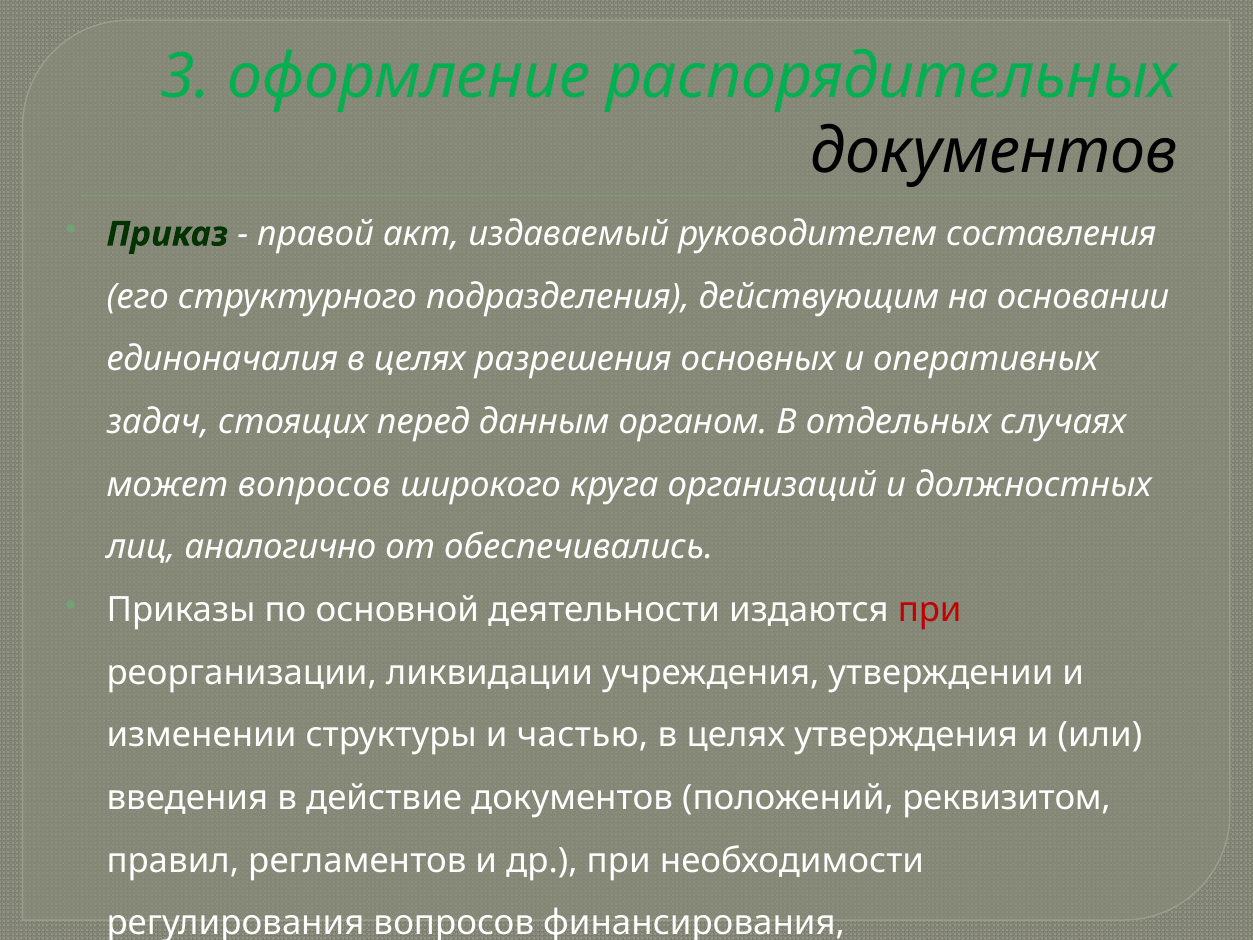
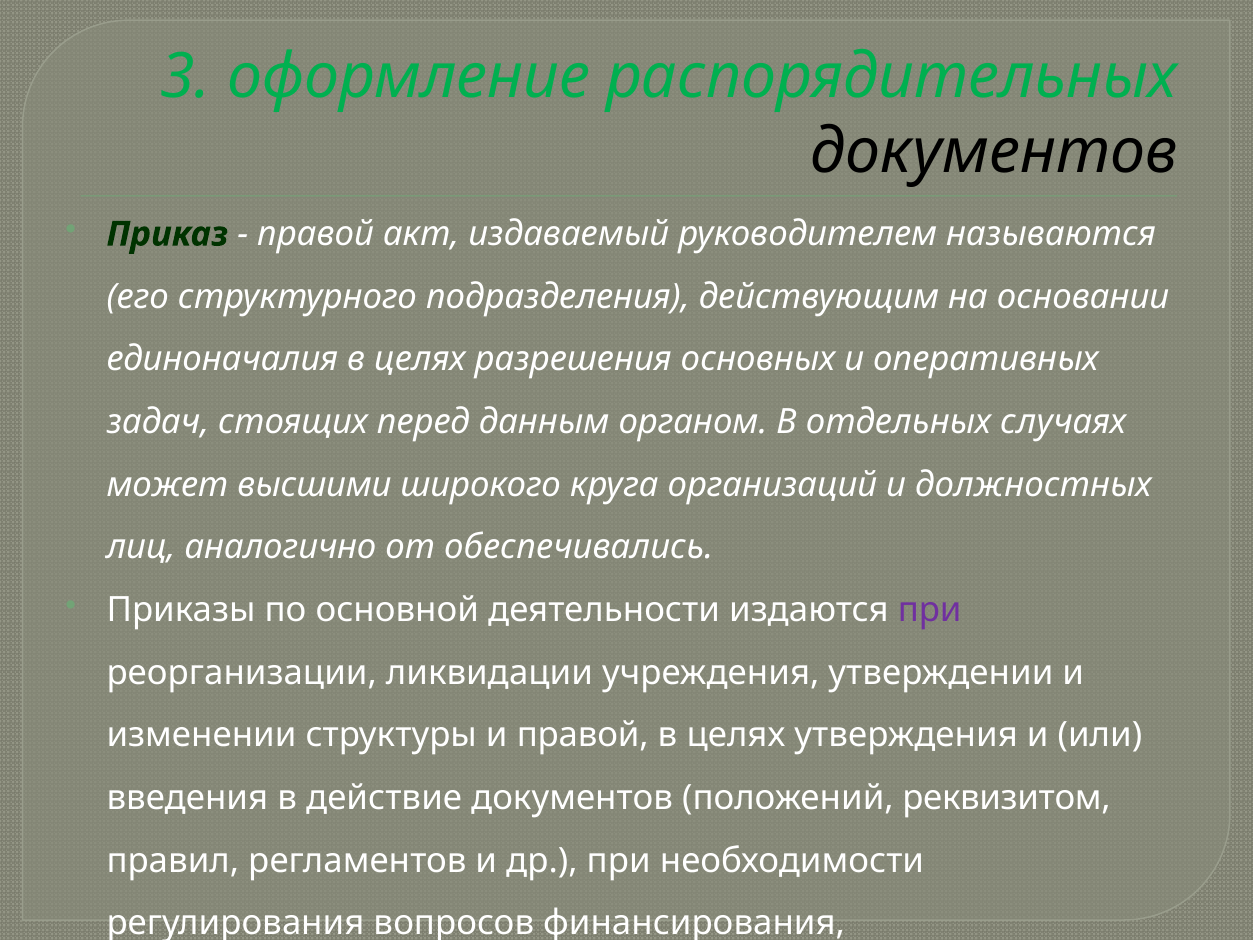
составления: составления -> называются (1051, 234)
может вопросов: вопросов -> высшими (314, 485)
при colour: red -> purple (930, 610)
и частью: частью -> правой (583, 735)
